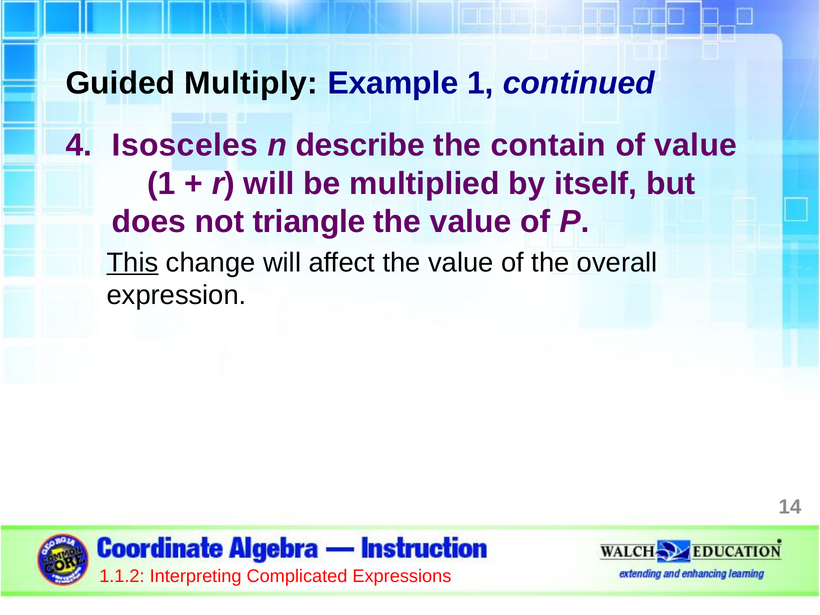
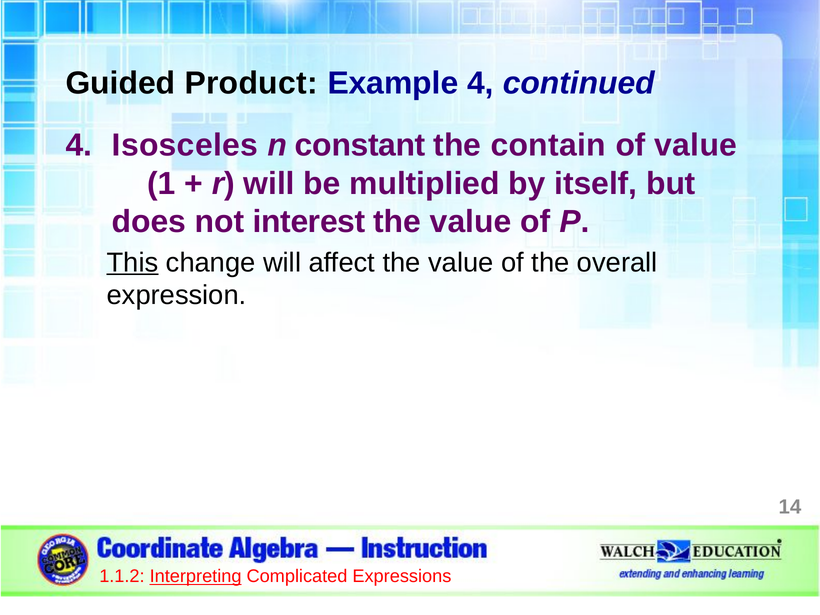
Multiply: Multiply -> Product (251, 83)
Example 1: 1 -> 4 (481, 83)
describe: describe -> constant (360, 145)
triangle: triangle -> interest (309, 222)
Interpreting underline: none -> present (196, 576)
